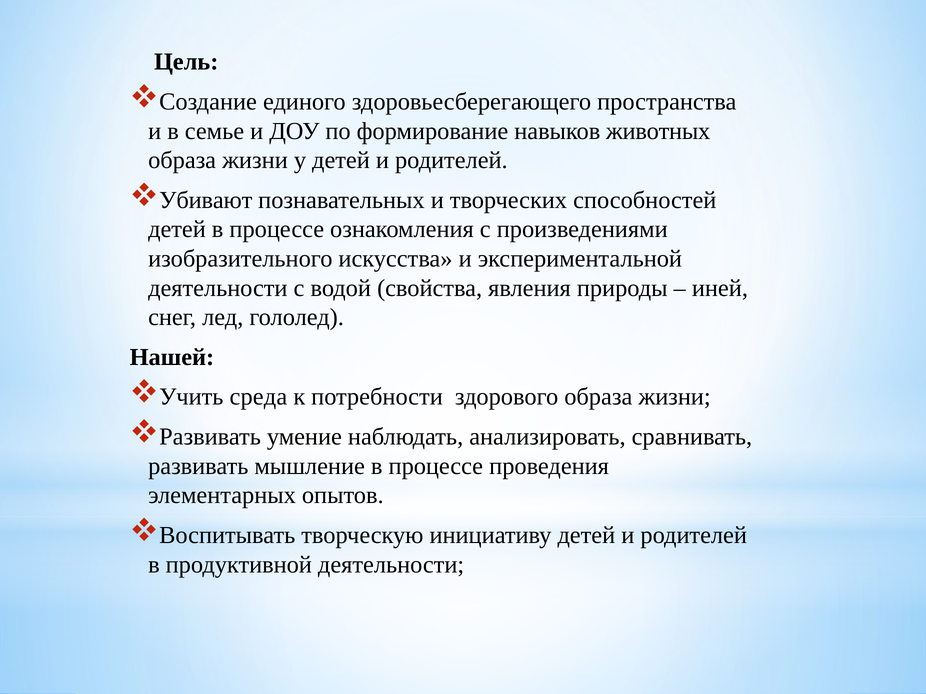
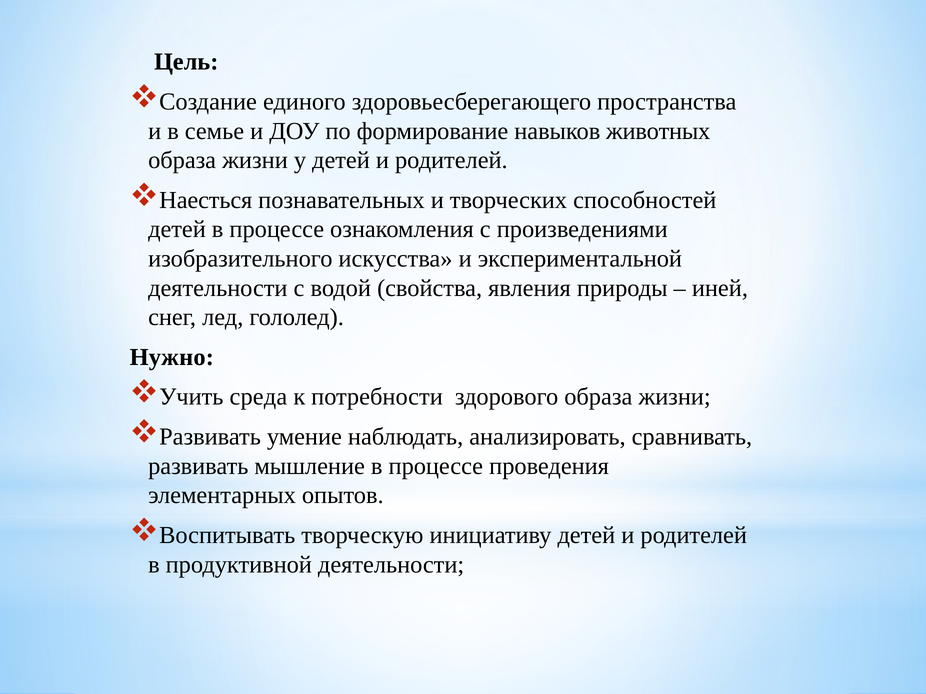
Убивают: Убивают -> Наесться (206, 200)
Нашей: Нашей -> Нужно (172, 357)
